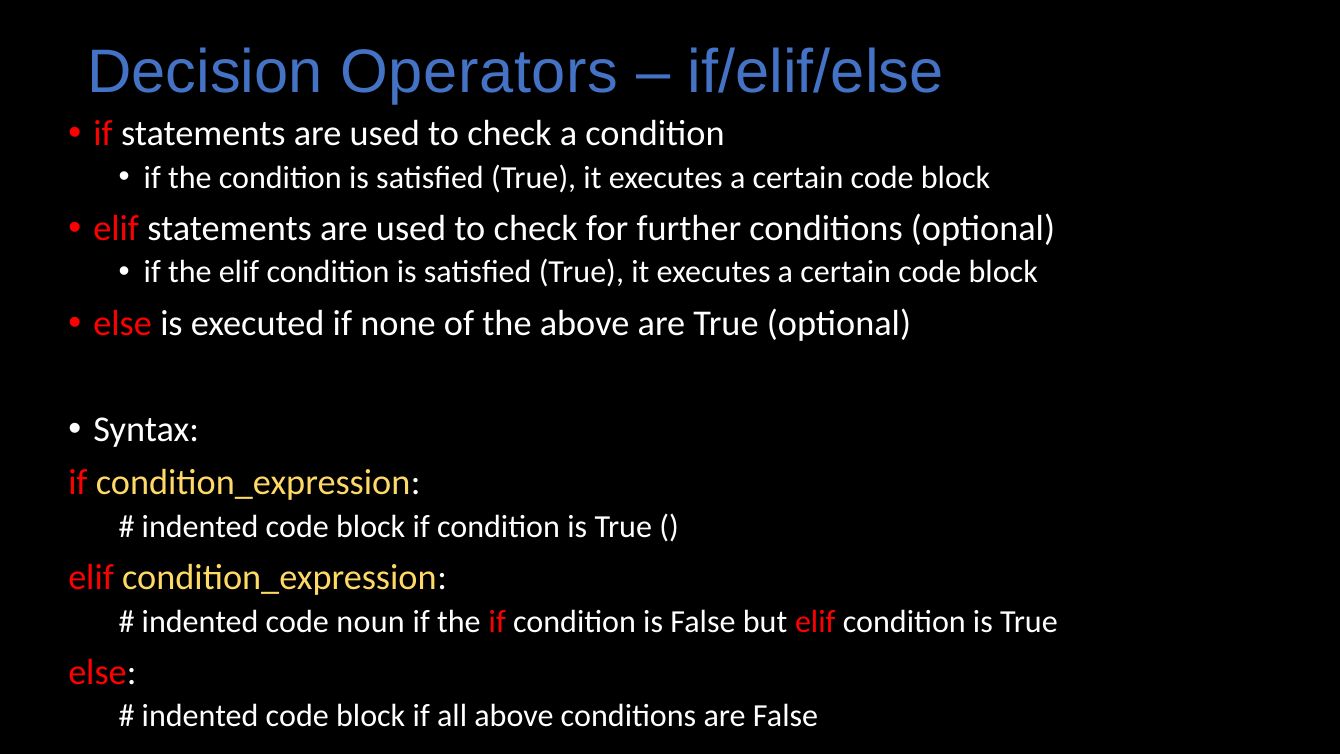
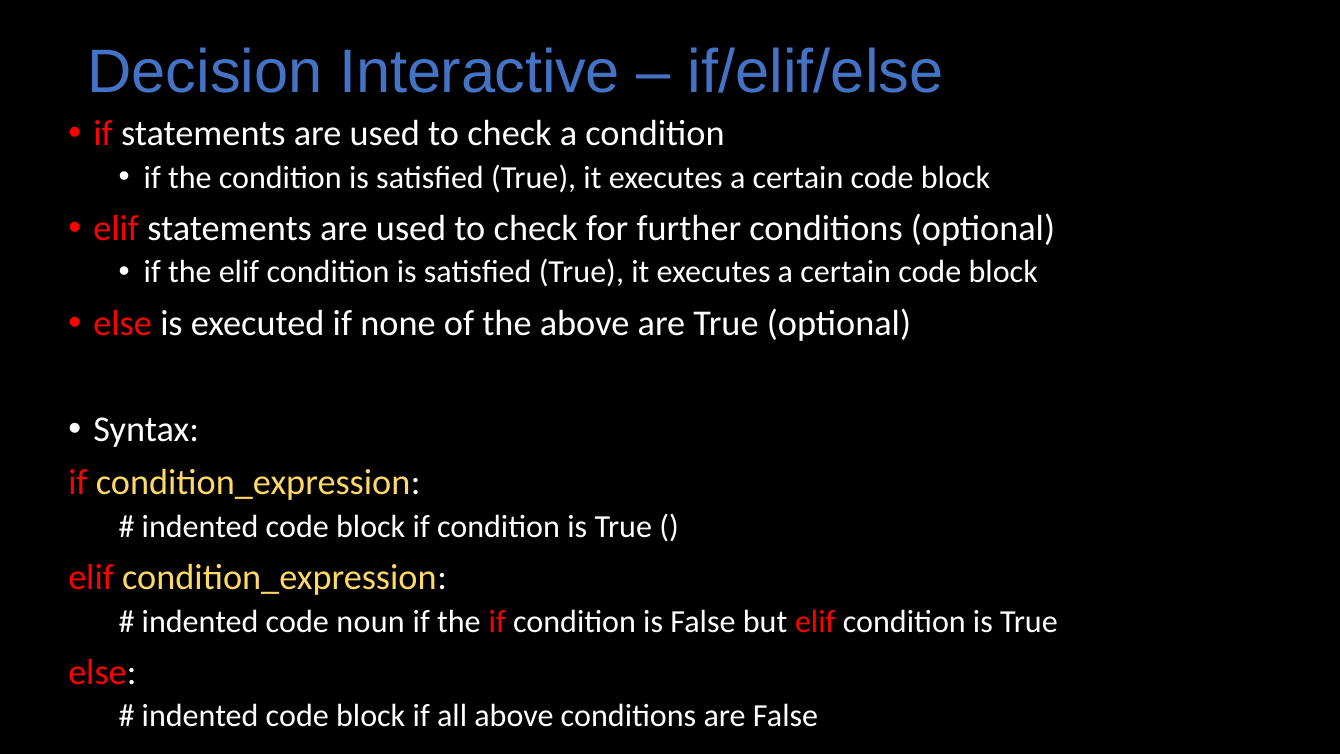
Operators: Operators -> Interactive (480, 72)
